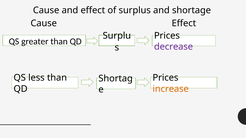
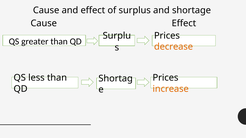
decrease colour: purple -> orange (174, 47)
